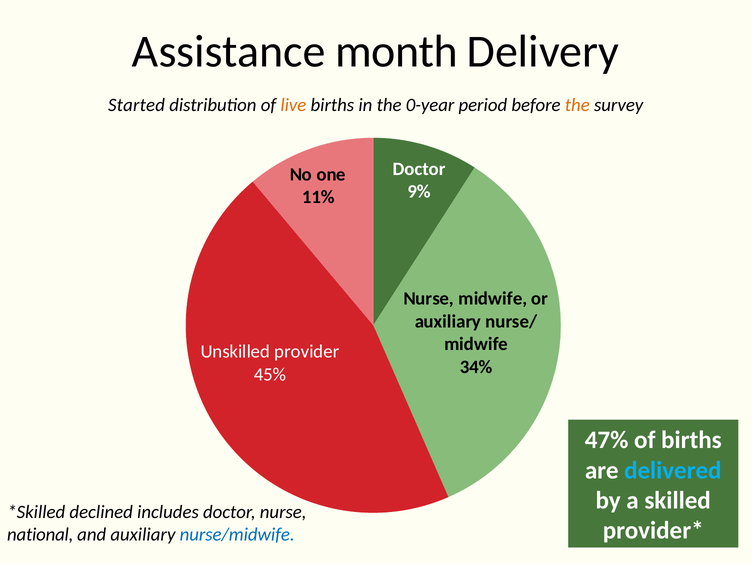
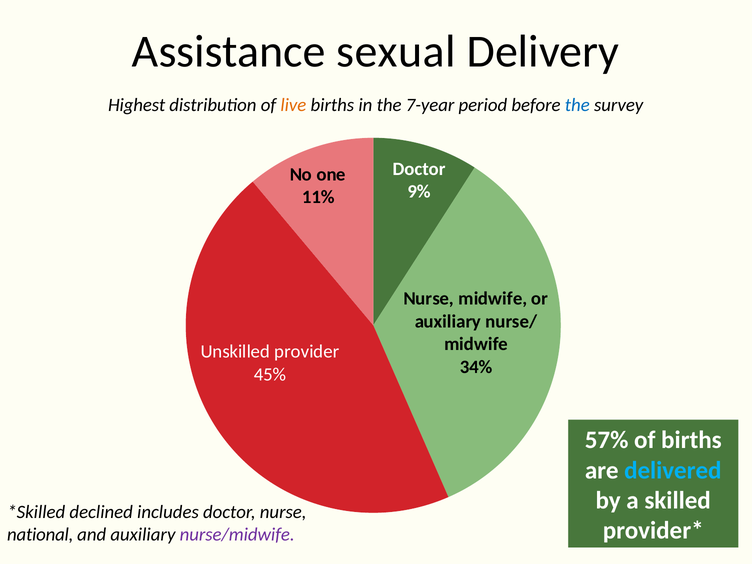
month: month -> sexual (396, 51)
Started: Started -> Highest (137, 105)
0-year: 0-year -> 7-year (430, 105)
the colour: orange -> blue (577, 105)
47%: 47% -> 57% (607, 440)
nurse/midwife colour: blue -> purple (237, 534)
